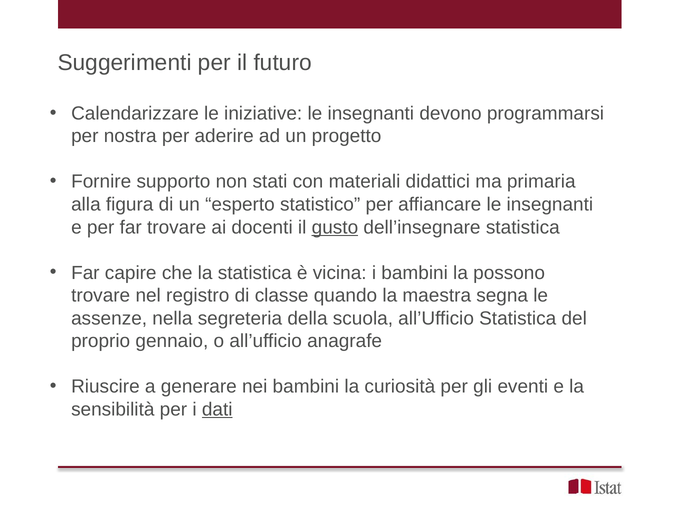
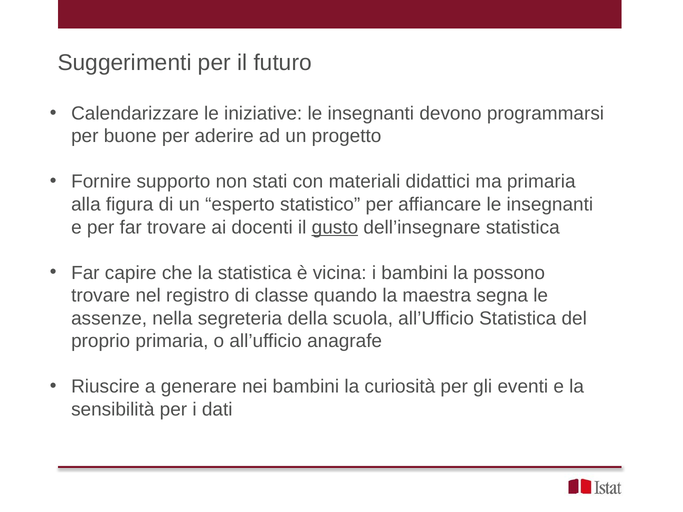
nostra: nostra -> buone (130, 136)
proprio gennaio: gennaio -> primaria (172, 341)
dati underline: present -> none (217, 410)
